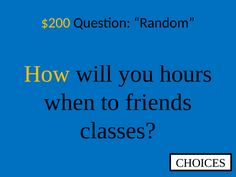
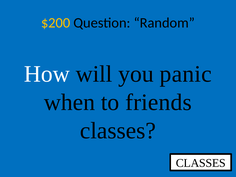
How colour: yellow -> white (47, 74)
hours: hours -> panic (186, 74)
CHOICES: CHOICES -> CLASSES (201, 163)
